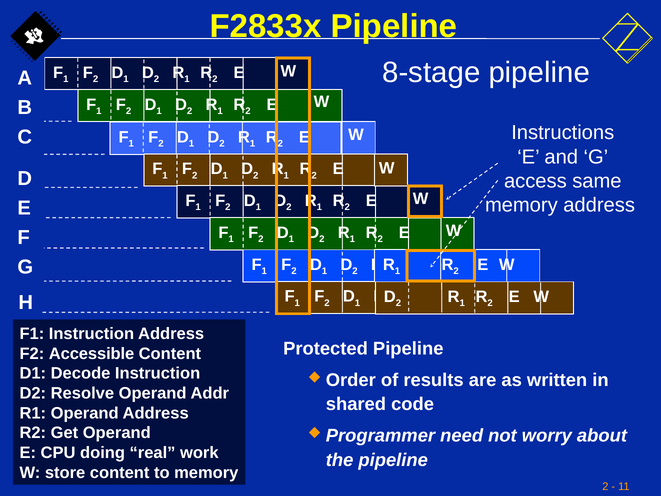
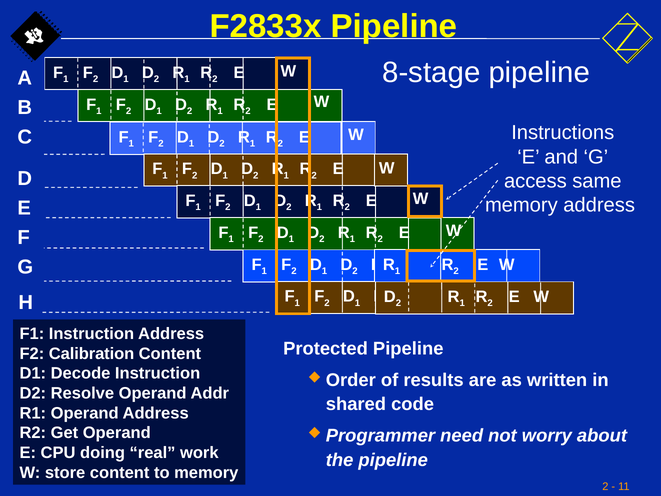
Accessible: Accessible -> Calibration (92, 353)
